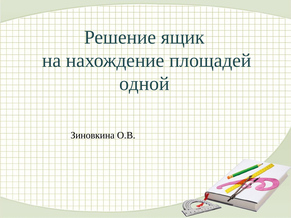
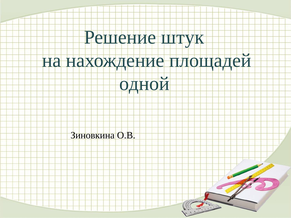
ящик: ящик -> штук (183, 37)
